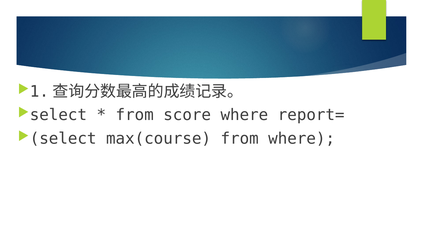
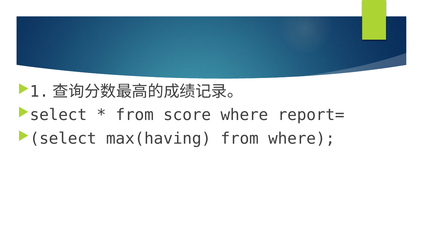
max(course: max(course -> max(having (159, 138)
